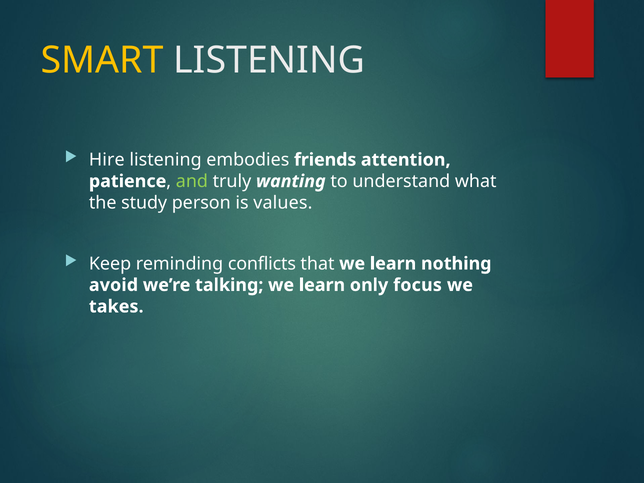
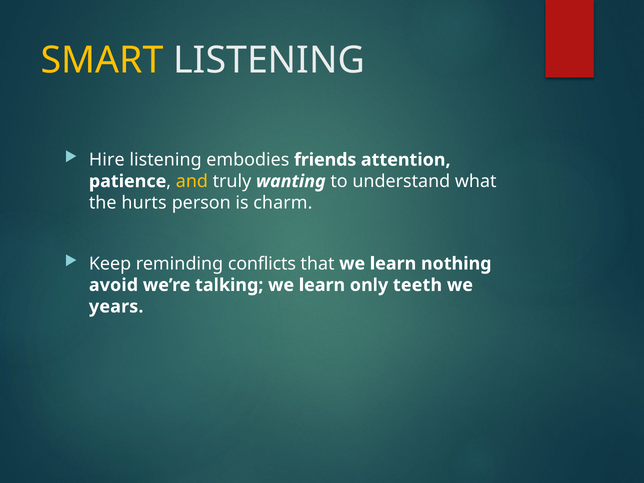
and colour: light green -> yellow (192, 181)
study: study -> hurts (144, 203)
values: values -> charm (283, 203)
focus: focus -> teeth (418, 285)
takes: takes -> years (116, 307)
